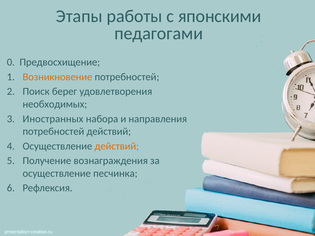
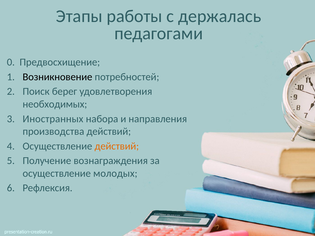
японскими: японскими -> держалась (220, 16)
Возникновение colour: orange -> black (57, 77)
потребностей: потребностей -> производства (53, 132)
песчинка: песчинка -> молодых (115, 174)
